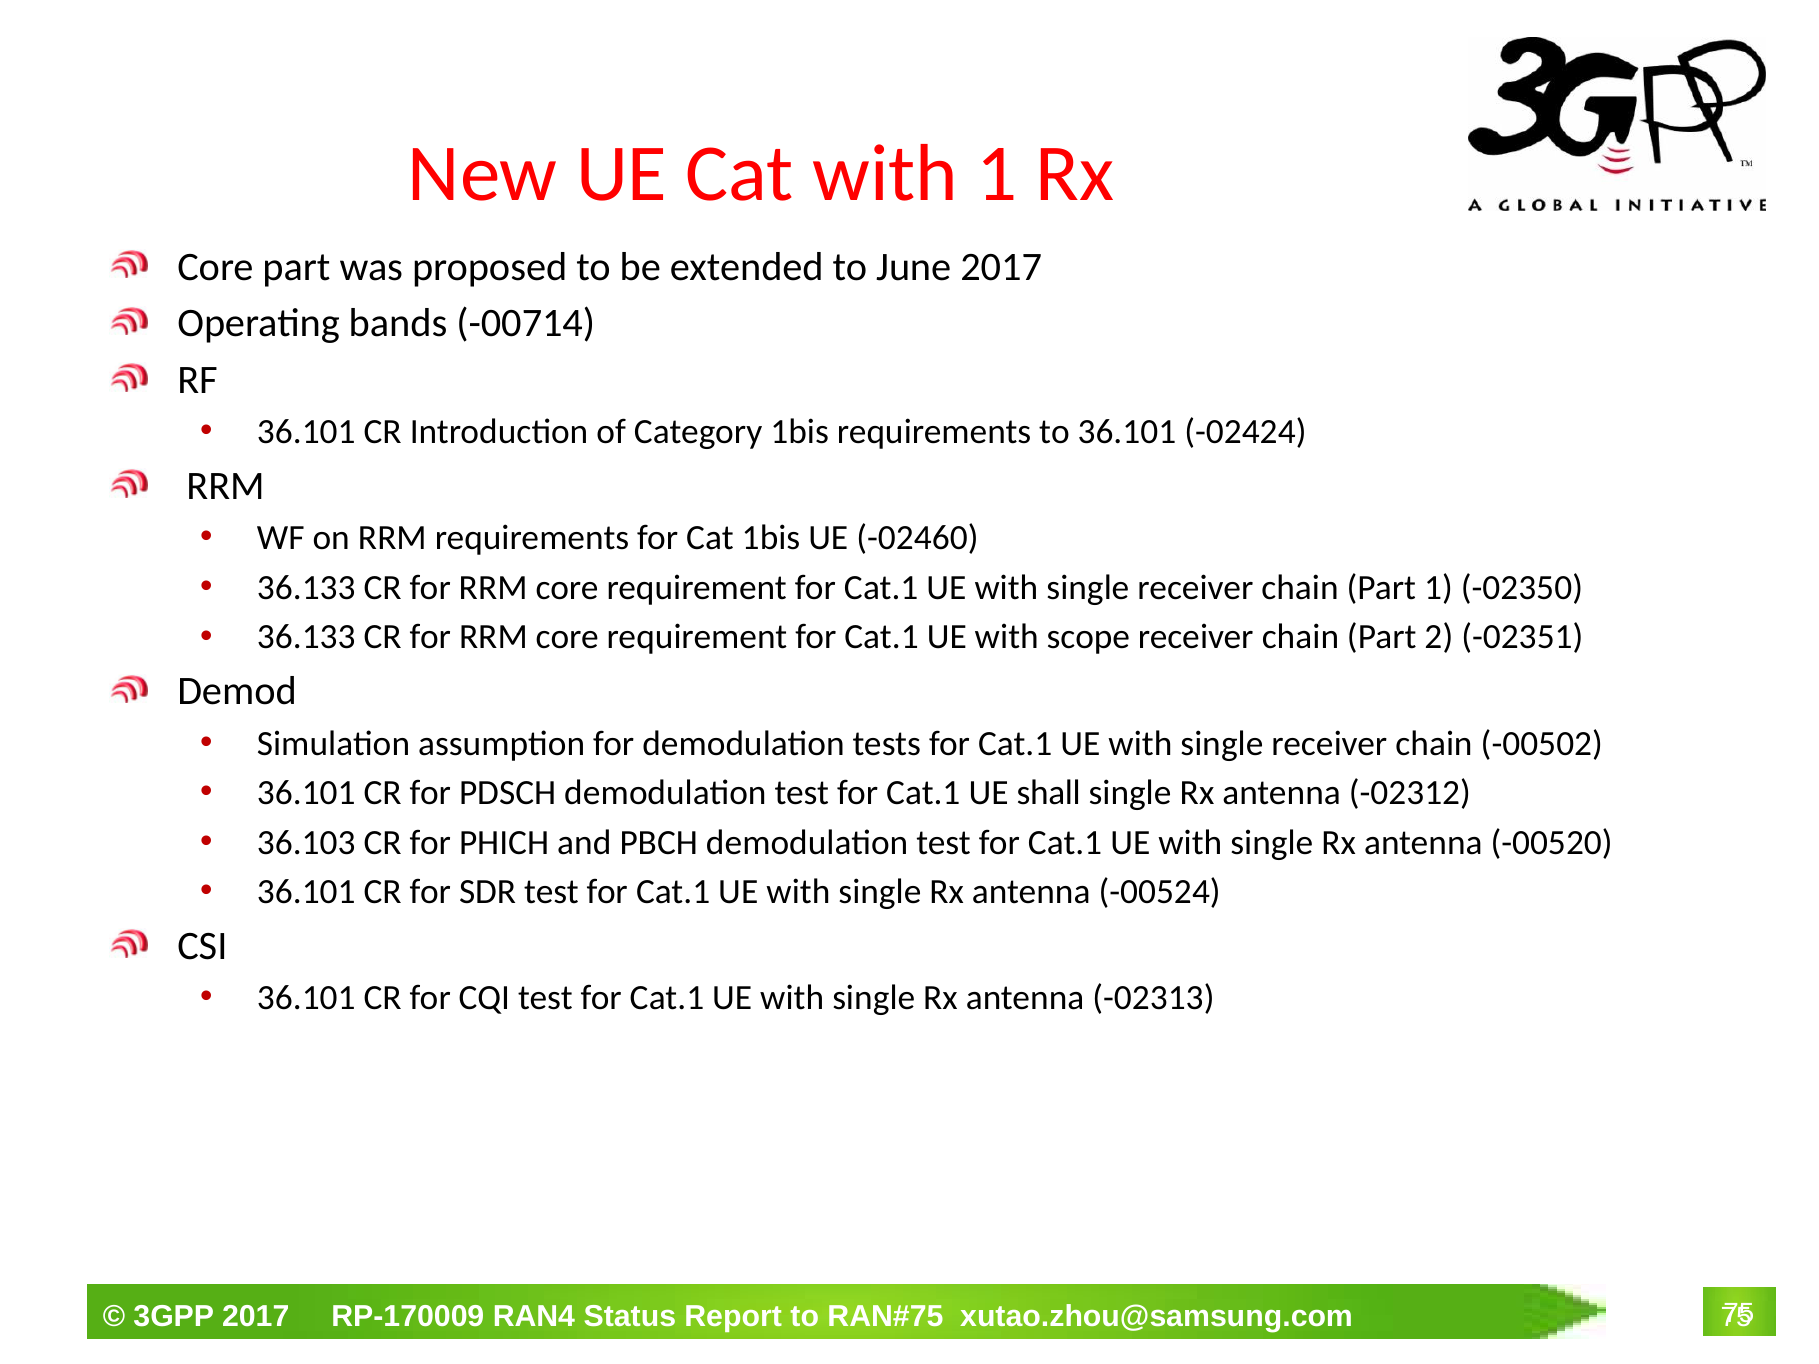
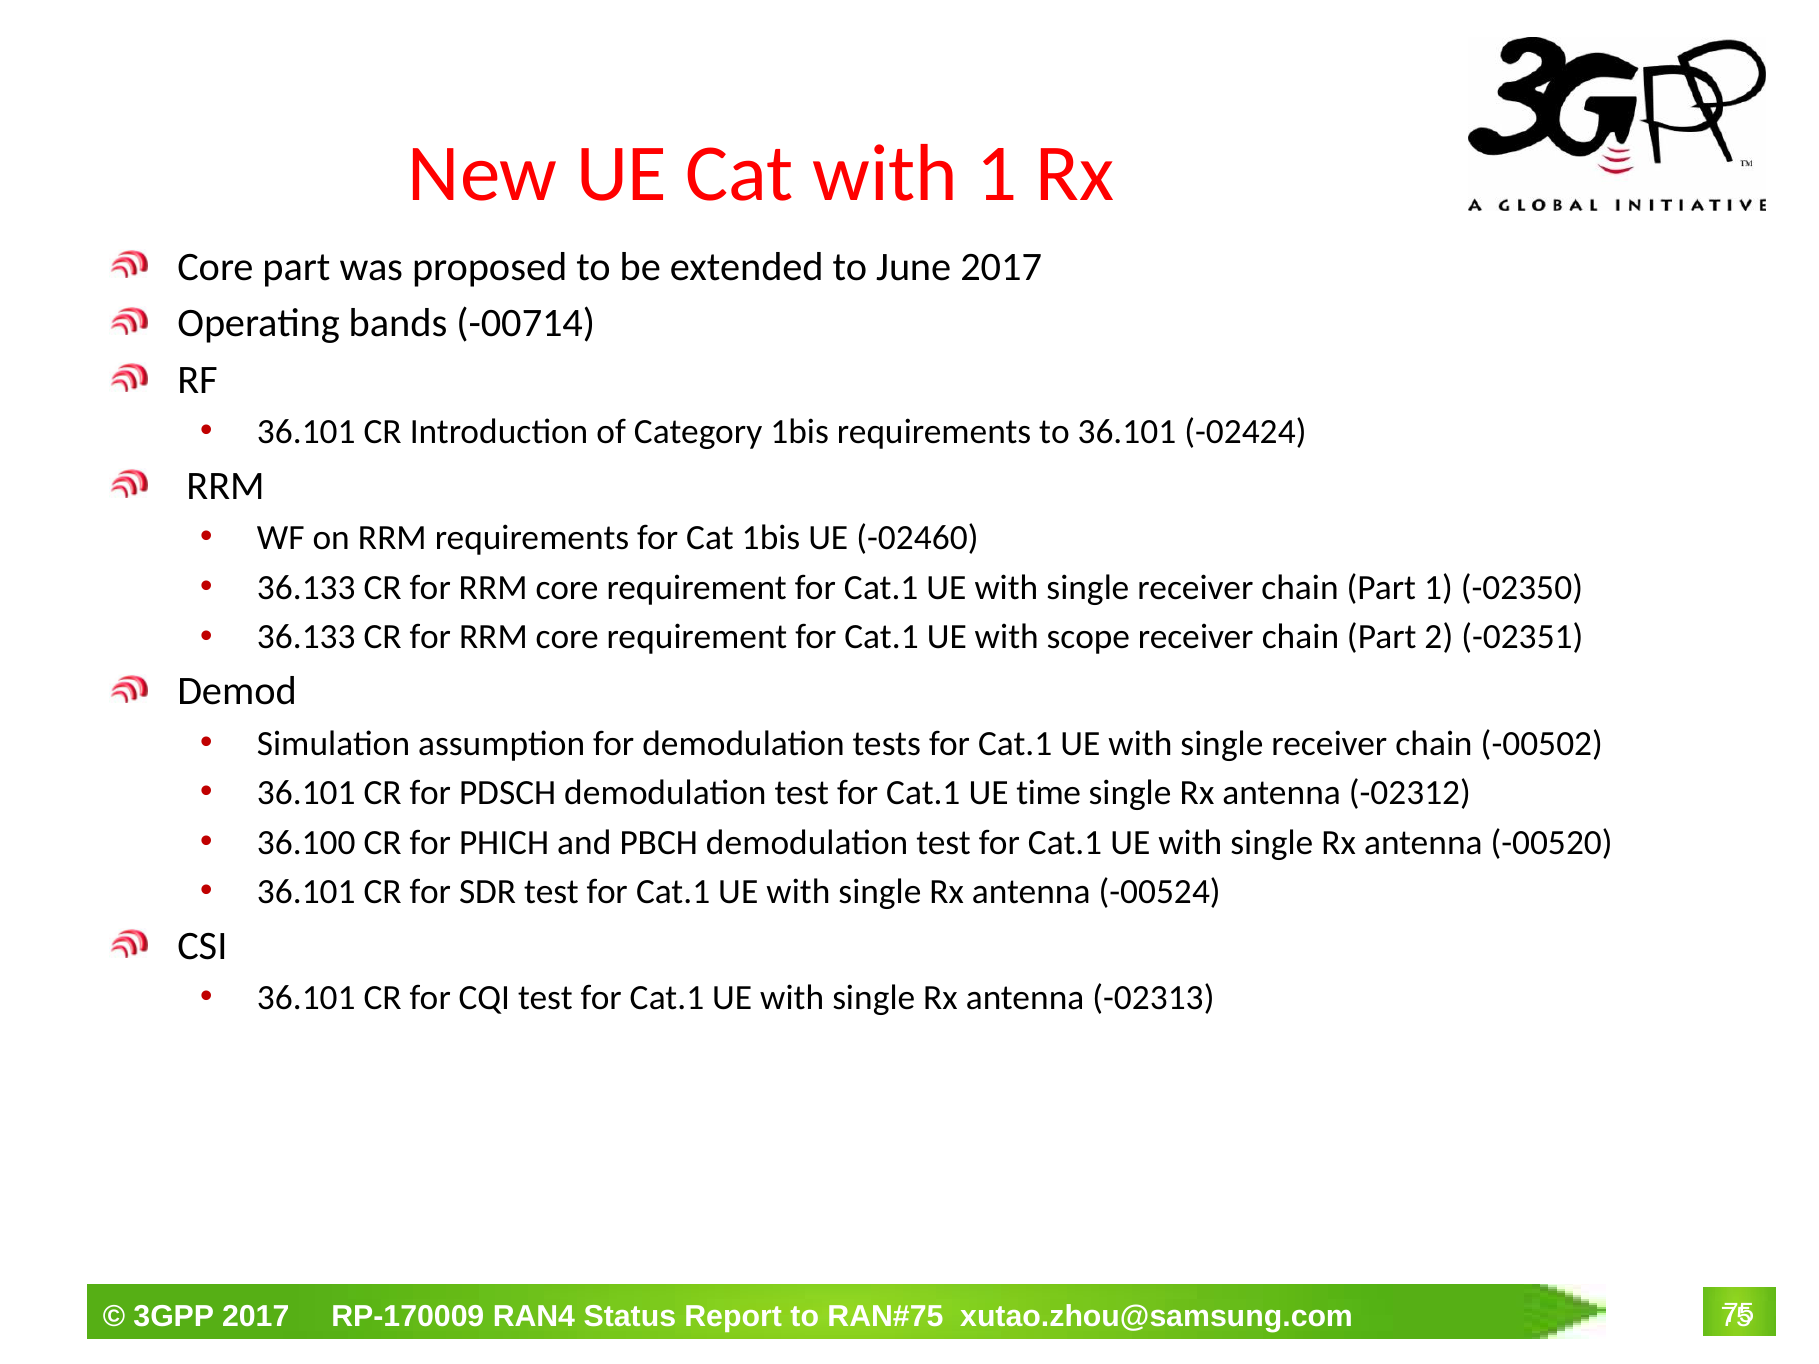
shall: shall -> time (1049, 793)
36.103: 36.103 -> 36.100 (306, 843)
